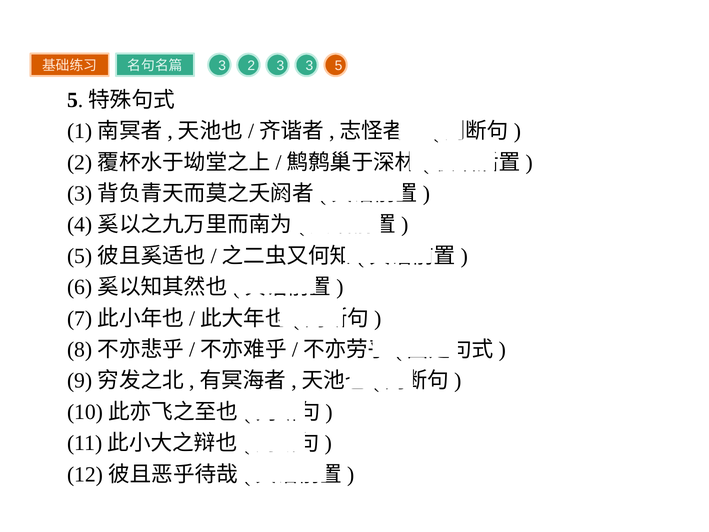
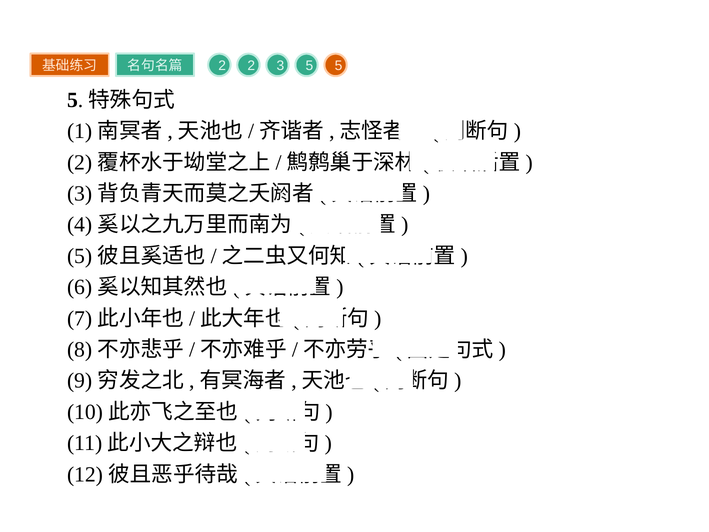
3: 3 -> 2 (222, 66)
3 3: 3 -> 5 (309, 66)
